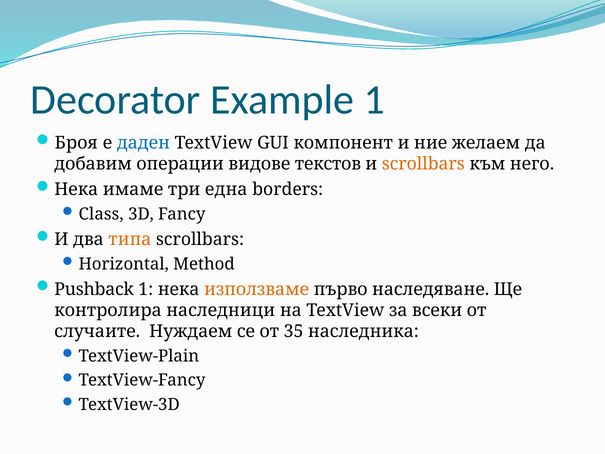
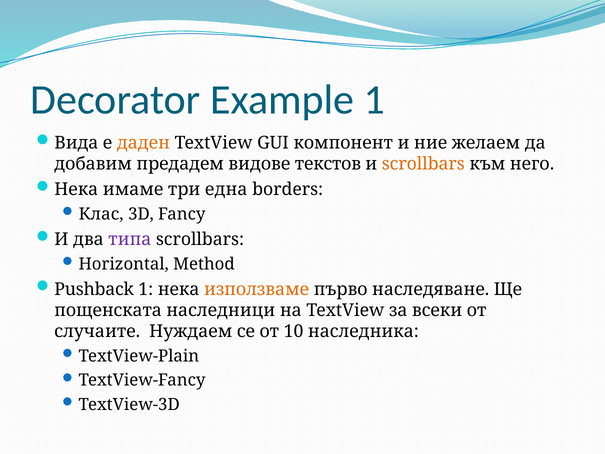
Броя: Броя -> Вида (76, 143)
даден colour: blue -> orange (143, 143)
операции: операции -> предадем (180, 164)
Class: Class -> Клас (101, 214)
типа colour: orange -> purple (130, 239)
контролира: контролира -> пощенската (108, 310)
35: 35 -> 10 (294, 331)
